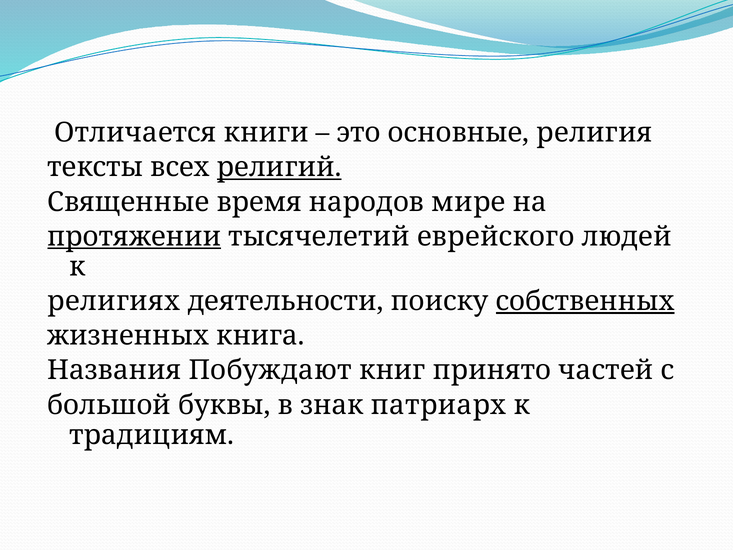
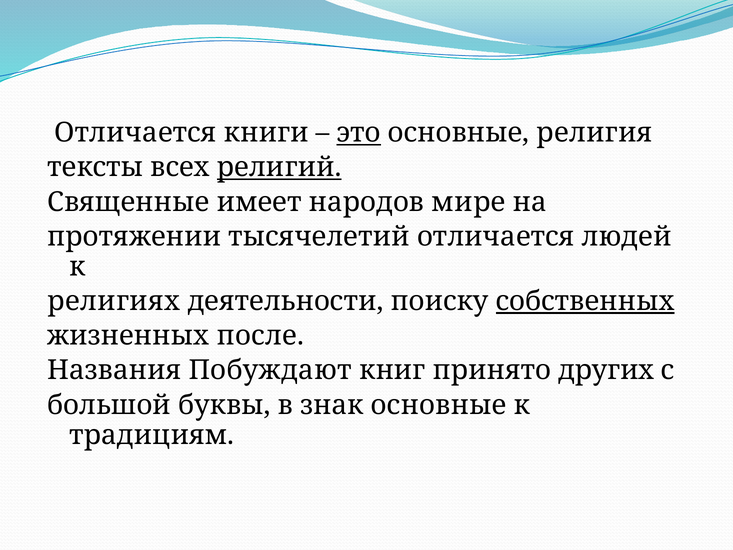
это underline: none -> present (359, 133)
время: время -> имеет (259, 202)
протяжении underline: present -> none (134, 236)
тысячелетий еврейского: еврейского -> отличается (496, 236)
книга: книга -> после (260, 336)
частей: частей -> других (606, 370)
знак патриарх: патриарх -> основные (439, 405)
